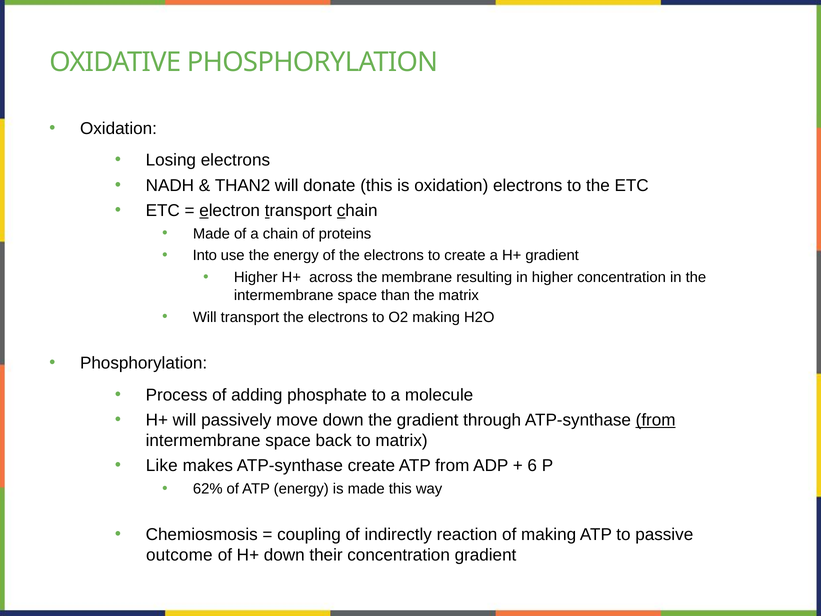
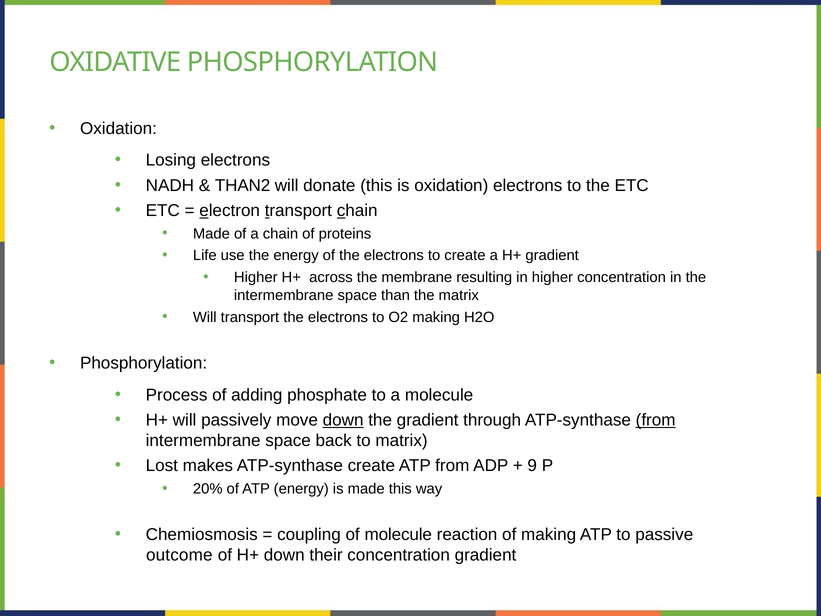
Into: Into -> Life (205, 255)
down underline: none -> present (343, 420)
Like: Like -> Lost (162, 466)
6: 6 -> 9 (532, 466)
62%: 62% -> 20% (208, 489)
of indirectly: indirectly -> molecule (398, 534)
